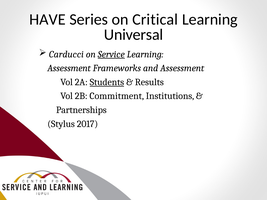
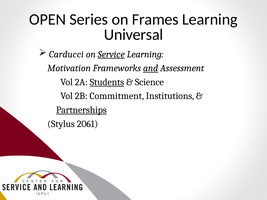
HAVE: HAVE -> OPEN (48, 19)
Critical: Critical -> Frames (155, 19)
Assessment: Assessment -> Motivation (69, 68)
and underline: none -> present (151, 68)
Results: Results -> Science (149, 82)
Partnerships underline: none -> present (81, 110)
2017: 2017 -> 2061 (87, 124)
